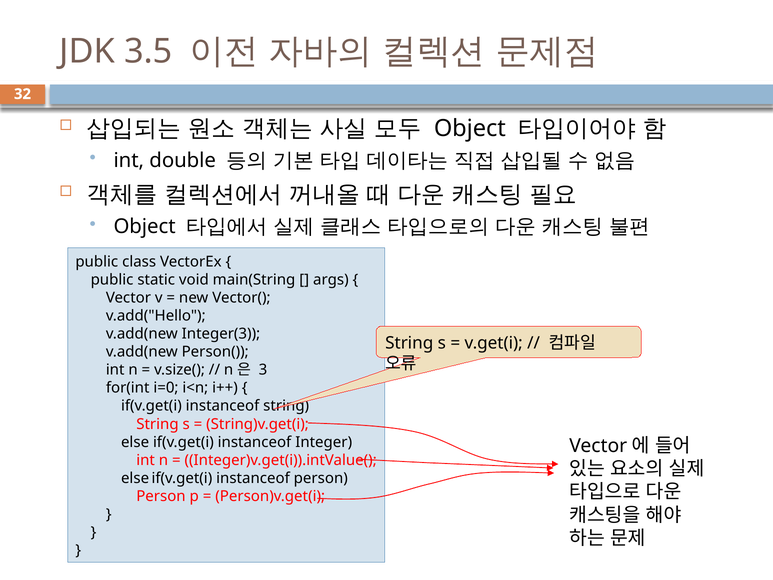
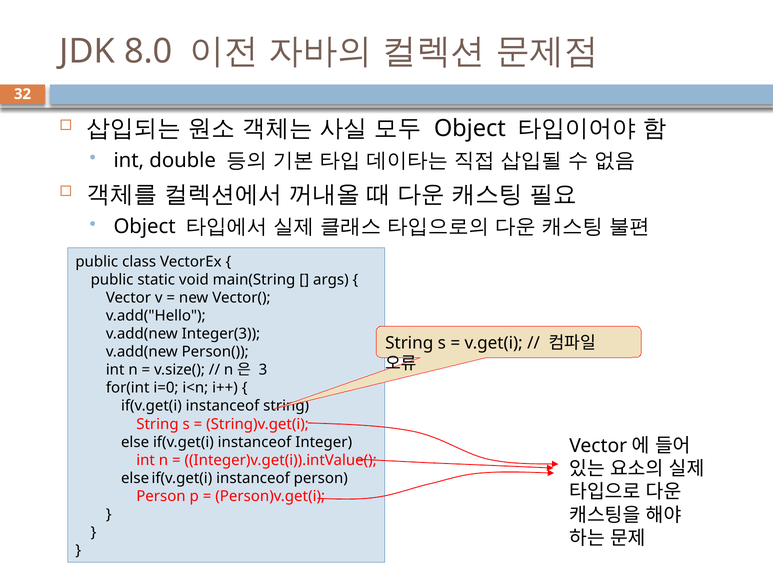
3.5: 3.5 -> 8.0 (148, 51)
